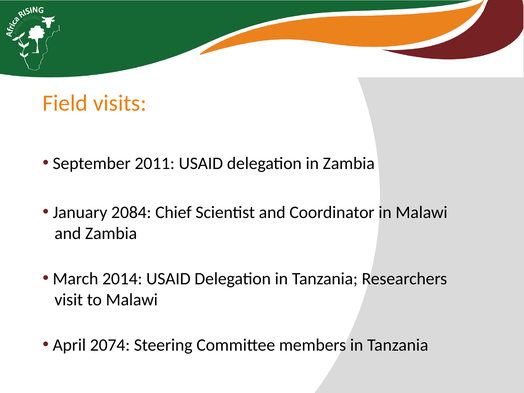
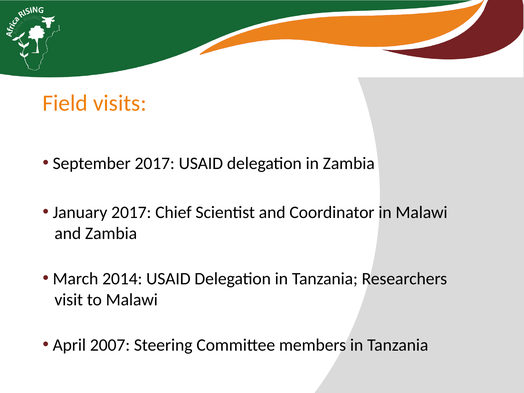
September 2011: 2011 -> 2017 (155, 163)
January 2084: 2084 -> 2017 (131, 212)
2074: 2074 -> 2007 (110, 345)
